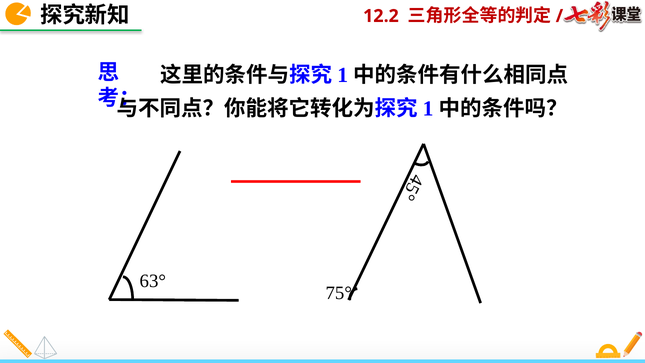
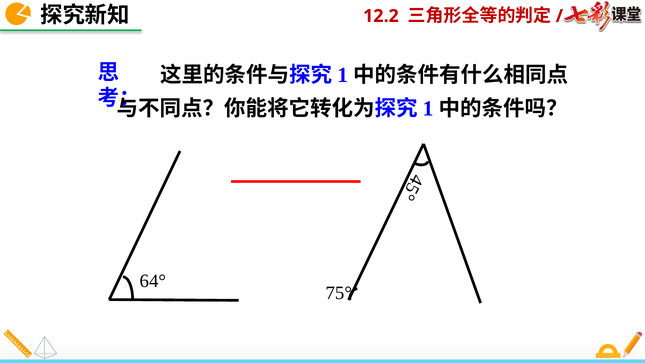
63°: 63° -> 64° (153, 281)
